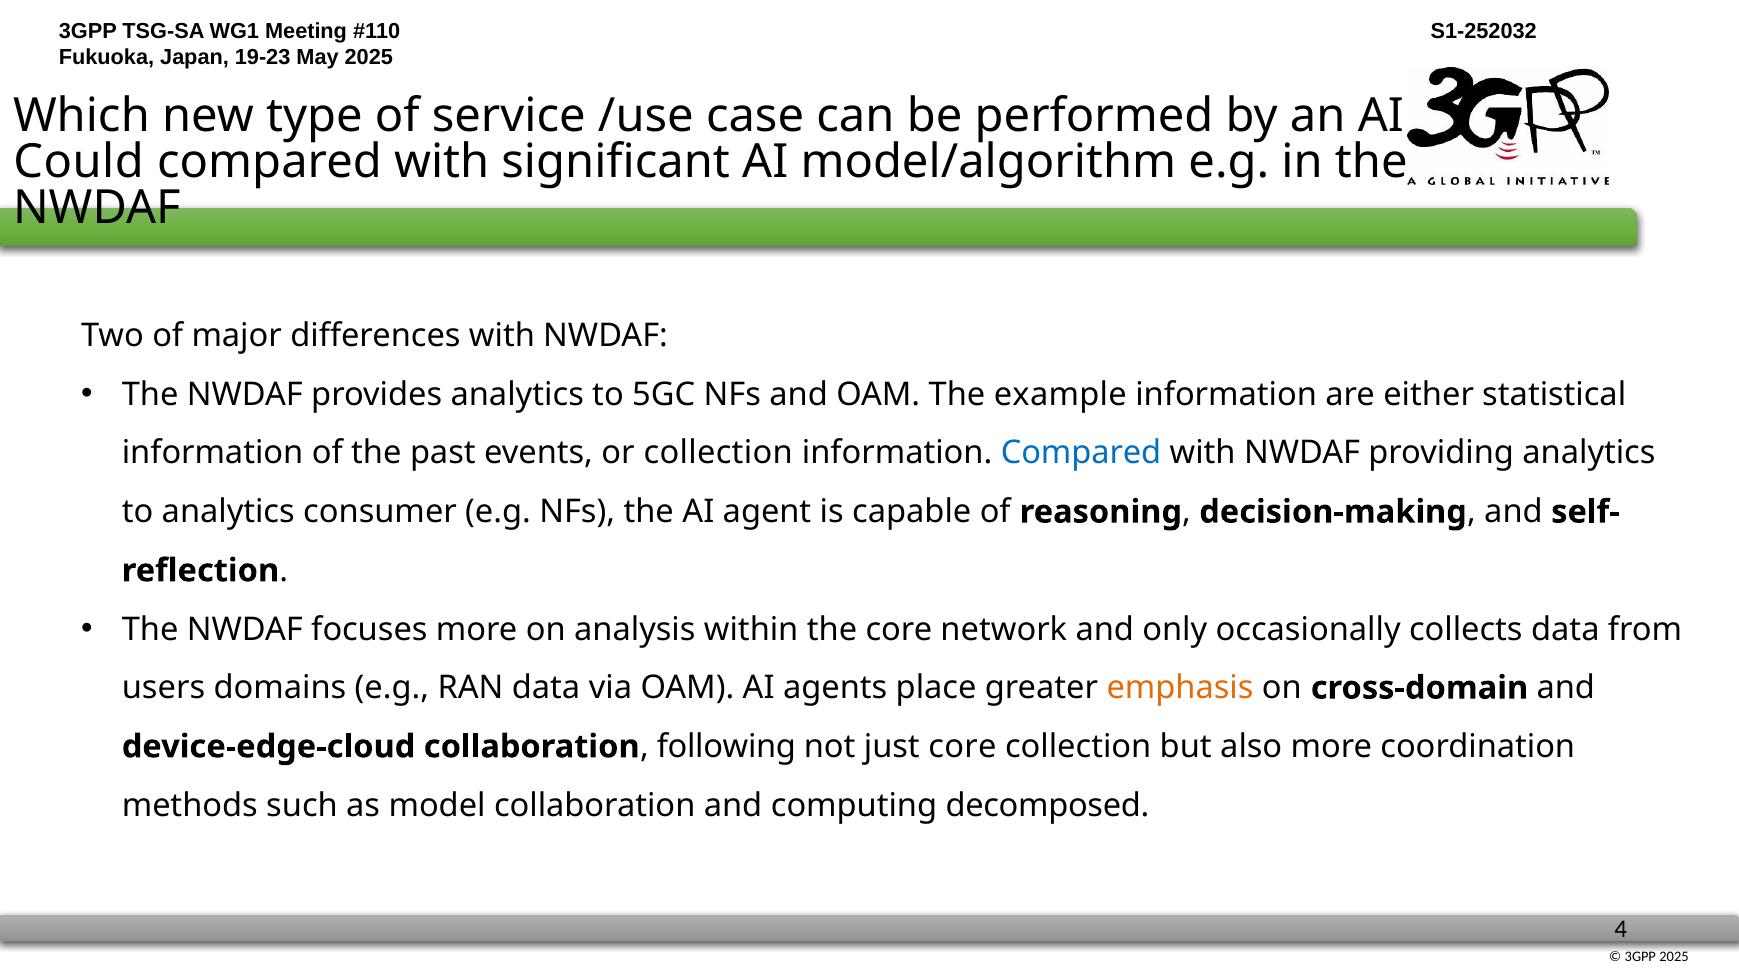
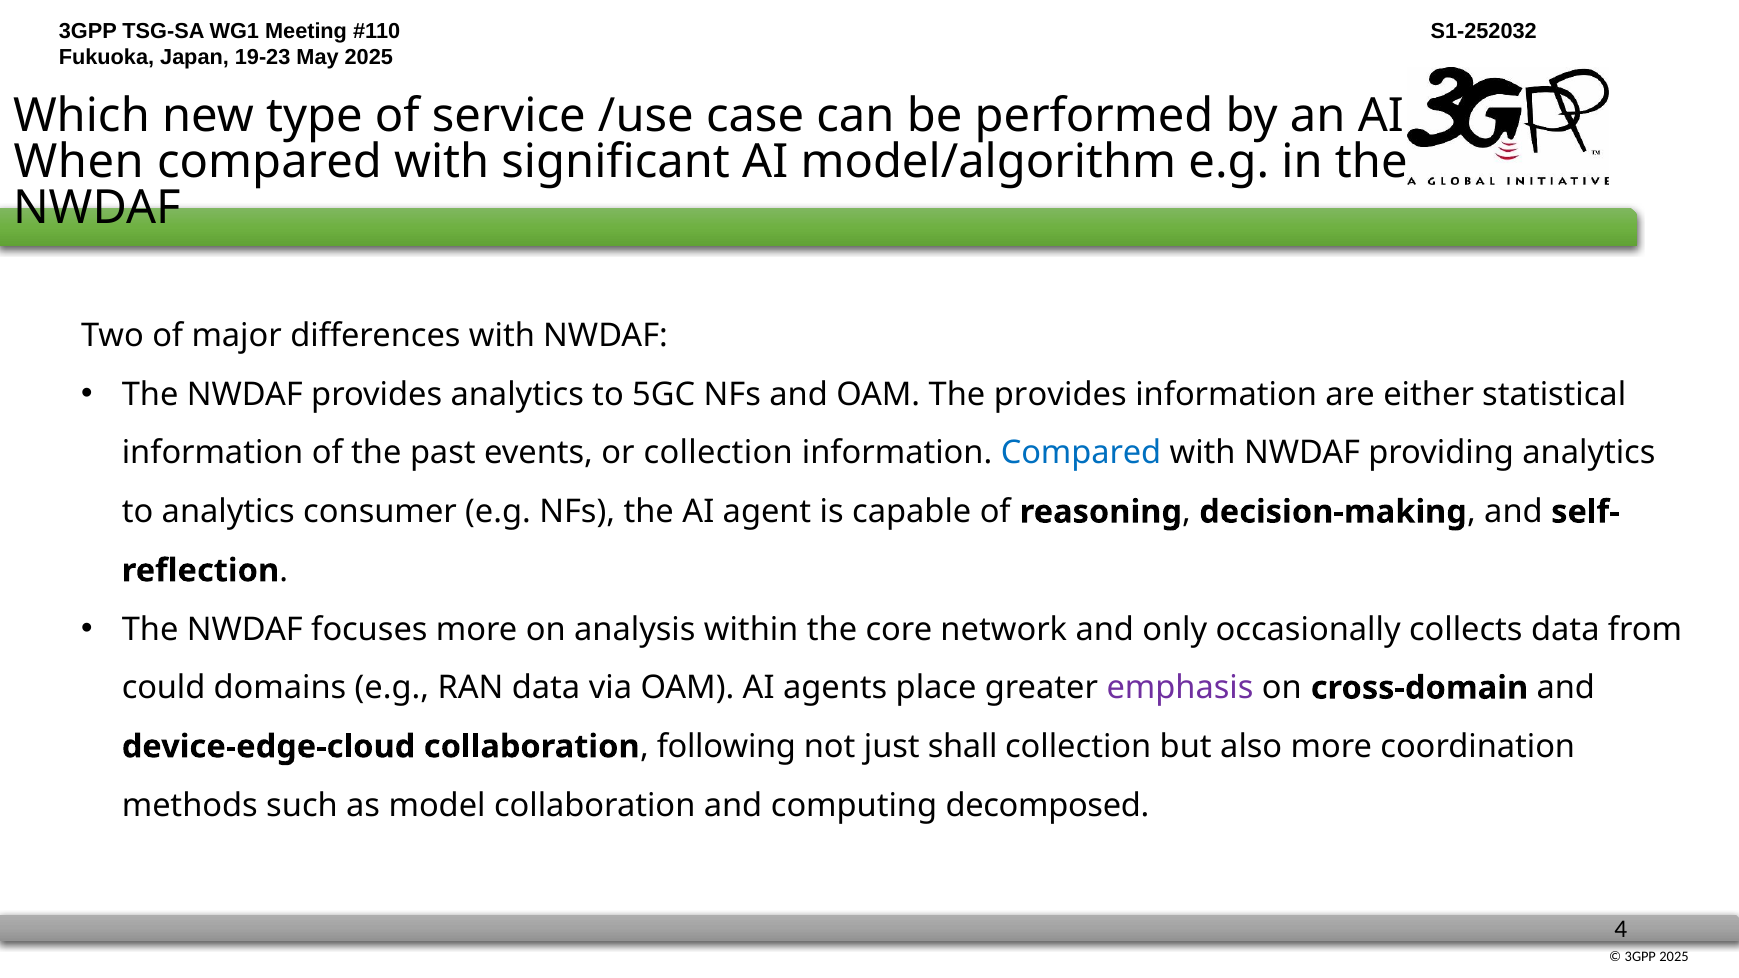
Could: Could -> When (79, 162)
The example: example -> provides (1060, 395)
users: users -> could (164, 688)
emphasis colour: orange -> purple (1180, 688)
just core: core -> shall (963, 747)
